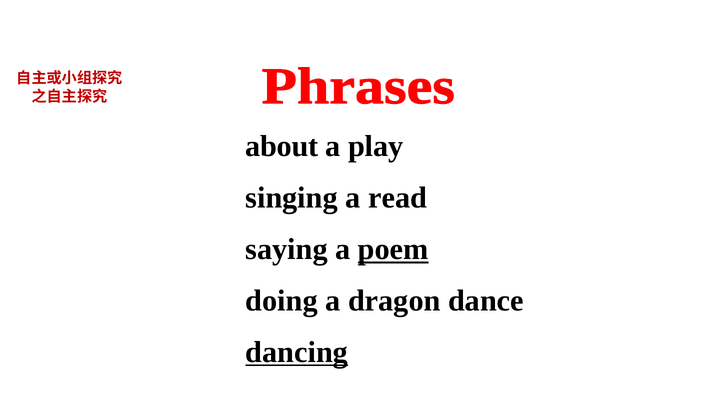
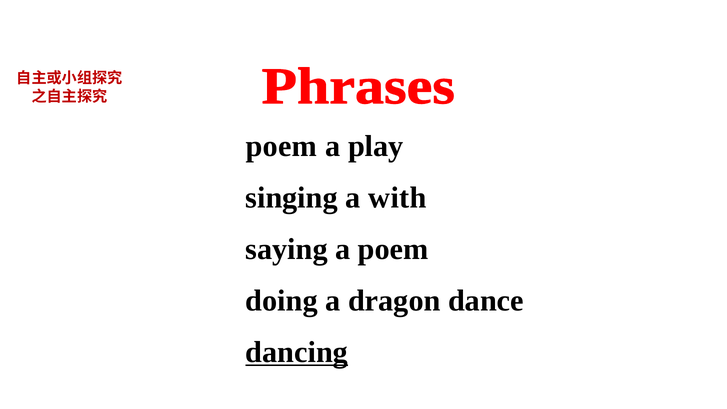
about: about -> poem (281, 146)
read: read -> with (398, 198)
poem underline: present -> none (393, 249)
